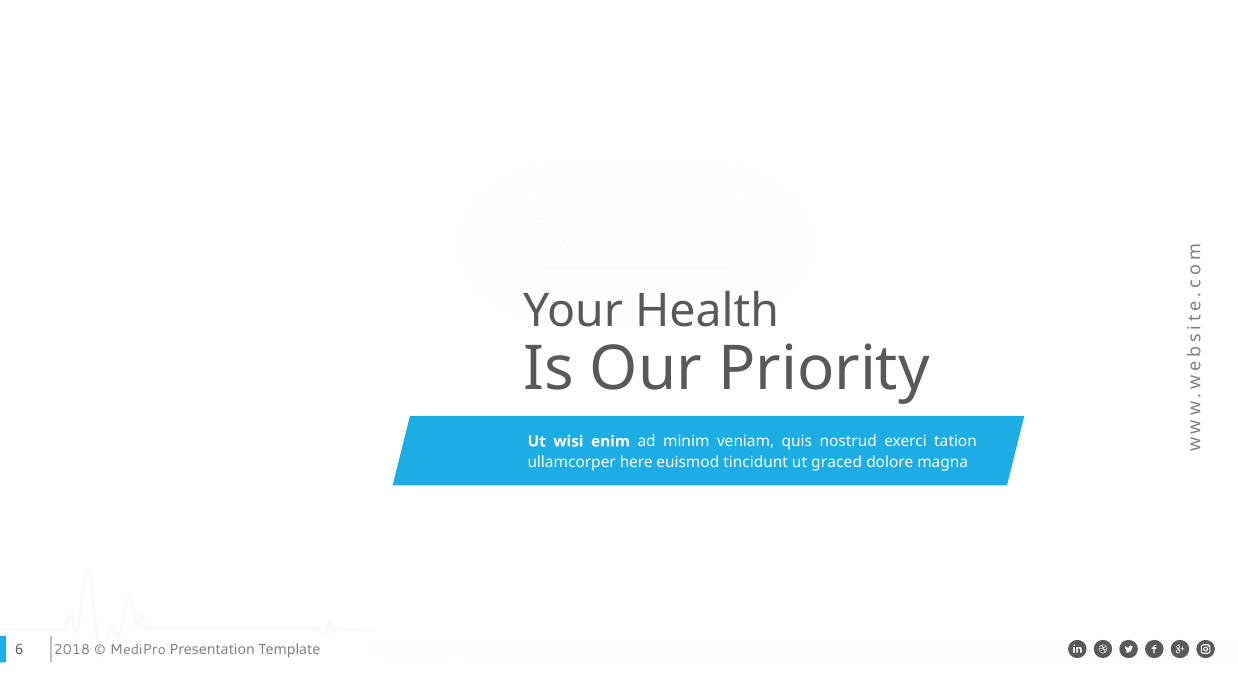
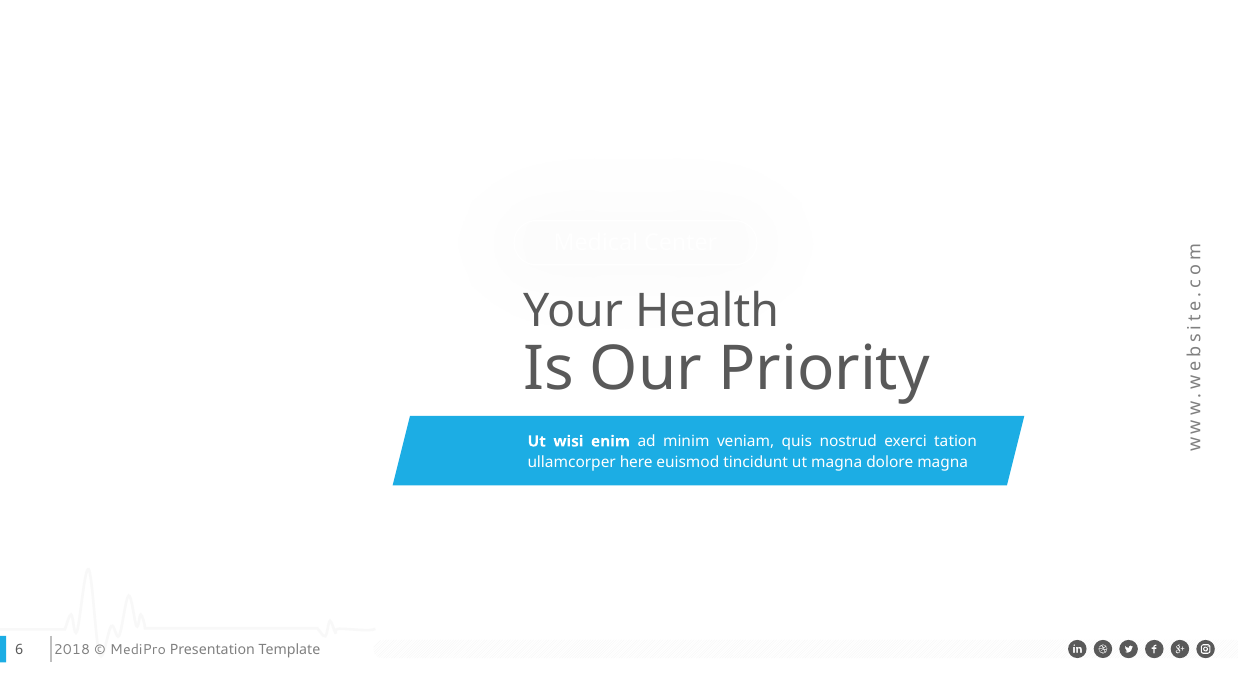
ut graced: graced -> magna (837, 463)
